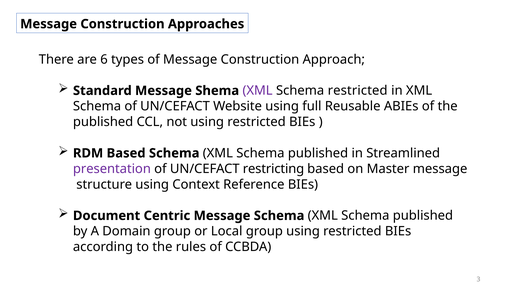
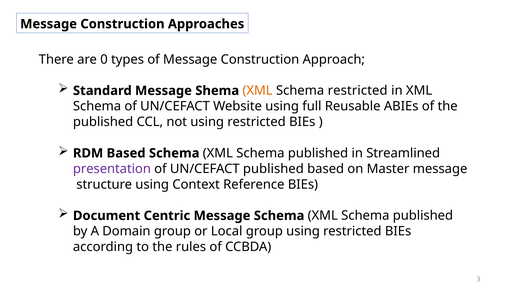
6: 6 -> 0 (104, 59)
XML colour: purple -> orange (258, 91)
UN/CEFACT restricting: restricting -> published (273, 169)
